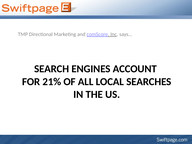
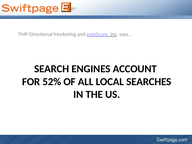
21%: 21% -> 52% (52, 82)
